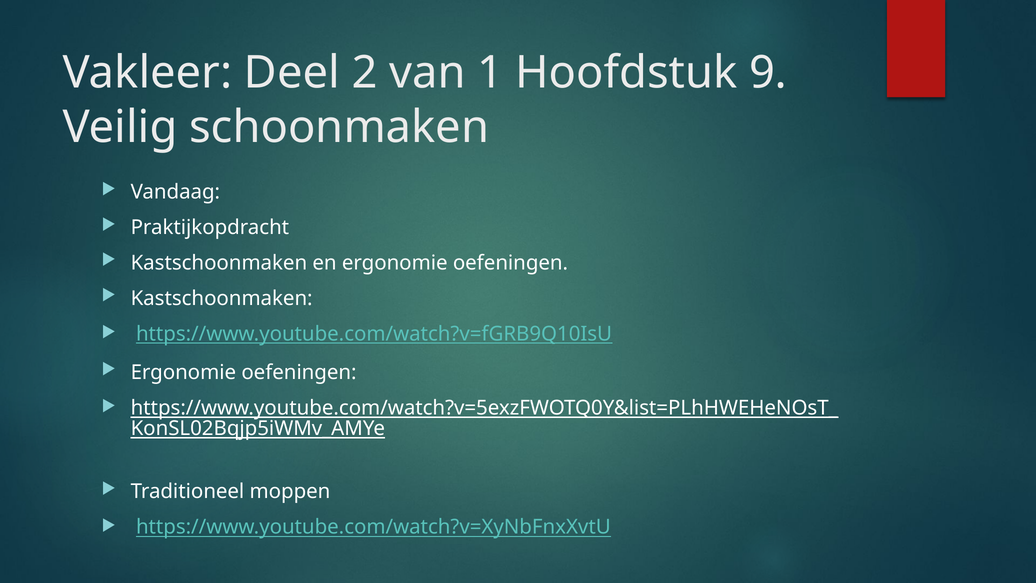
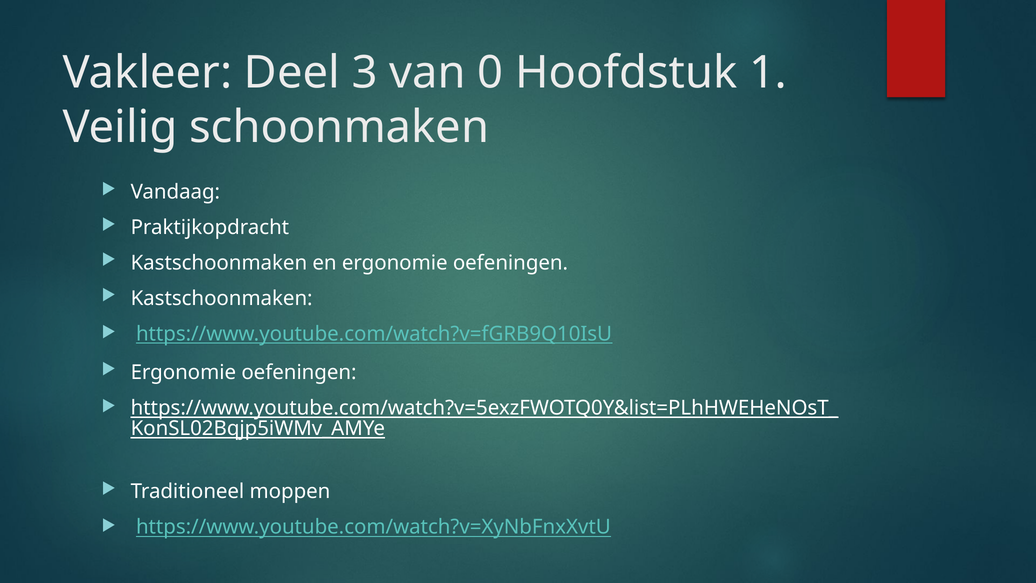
2: 2 -> 3 (365, 73)
1: 1 -> 0 (490, 73)
9: 9 -> 1 (768, 73)
